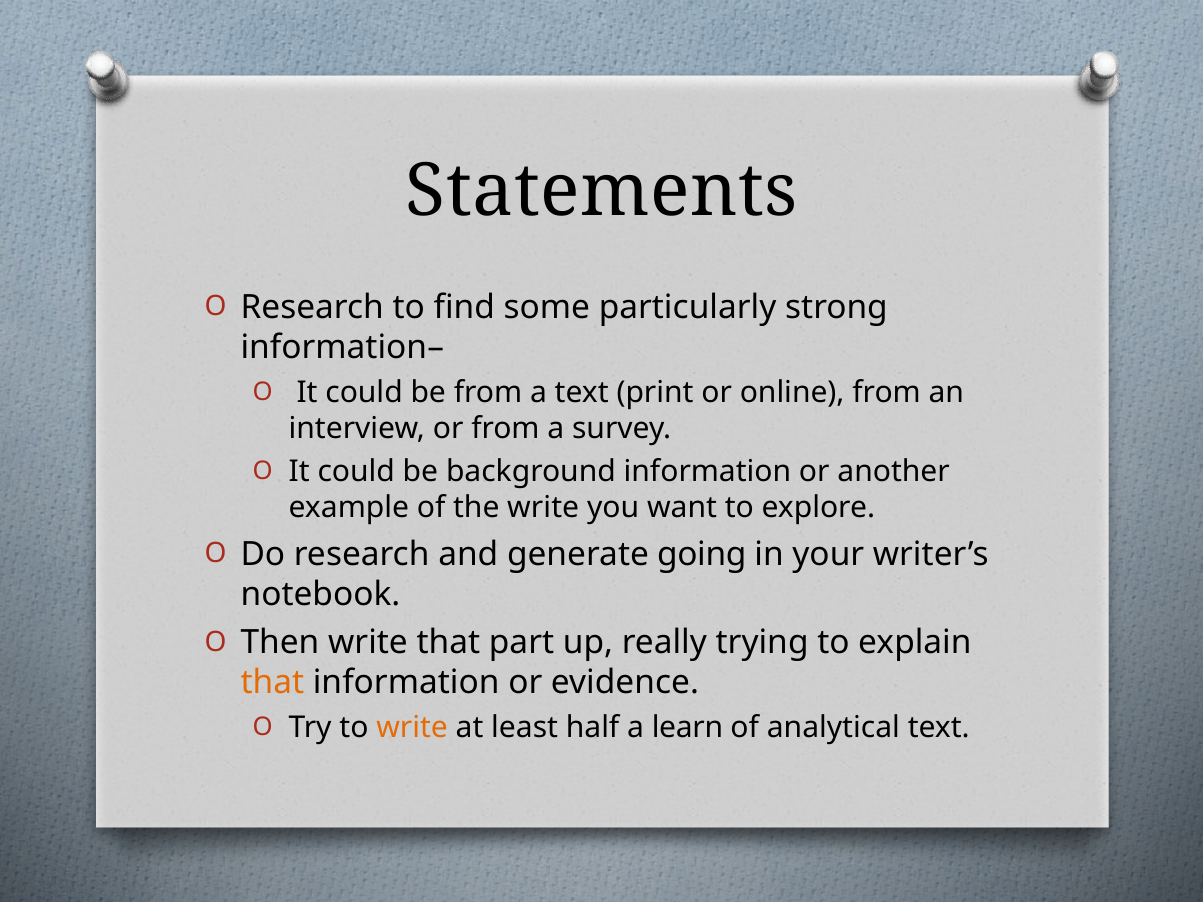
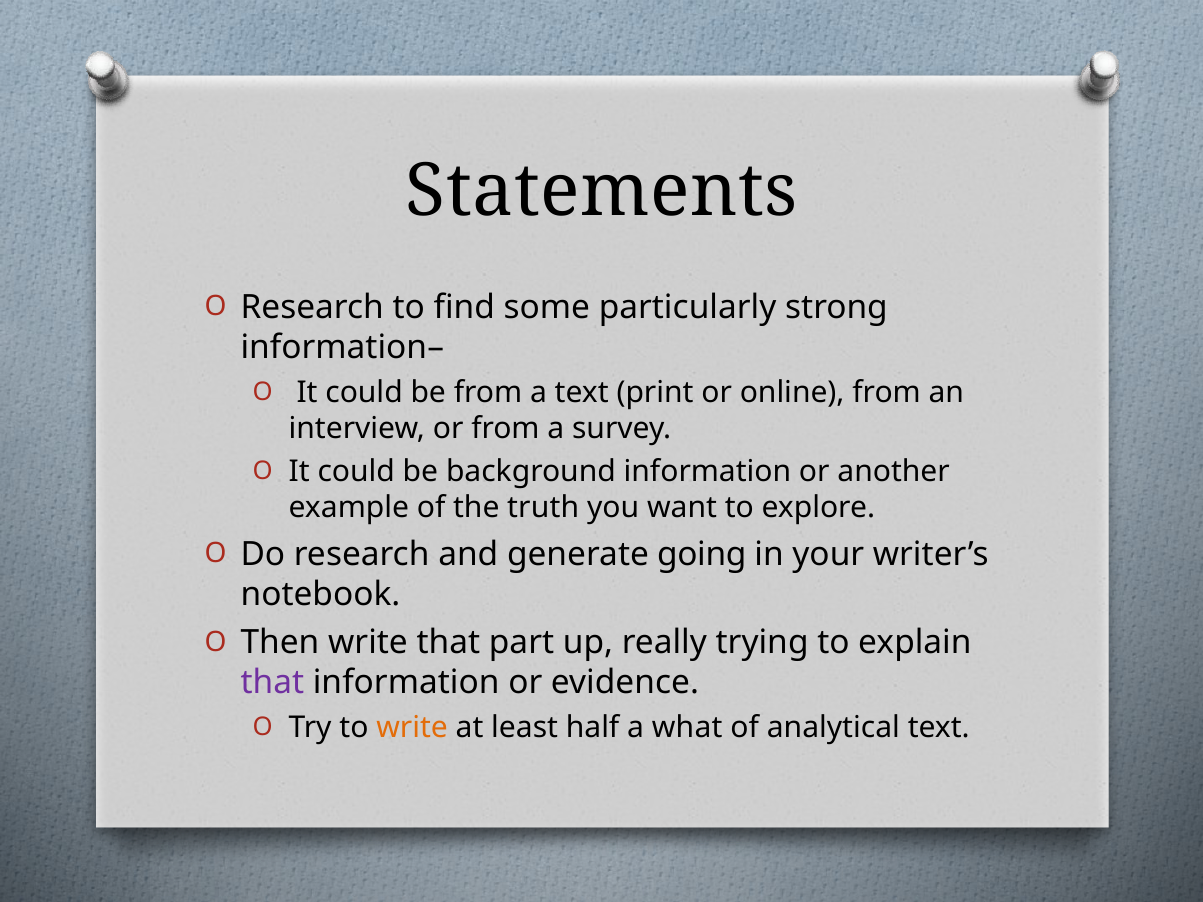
the write: write -> truth (543, 508)
that colour: orange -> purple (272, 683)
learn: learn -> what (687, 728)
